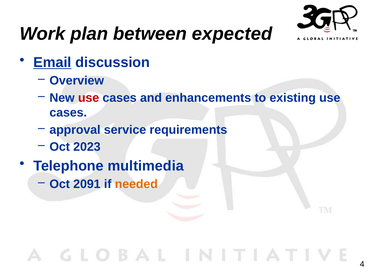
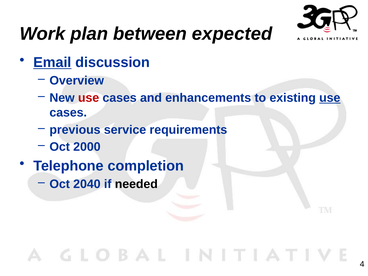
use underline: none -> present (330, 98)
approval: approval -> previous (75, 130)
2023: 2023 -> 2000 (87, 147)
multimedia: multimedia -> completion (146, 166)
2091: 2091 -> 2040 (87, 184)
needed colour: orange -> black (136, 184)
